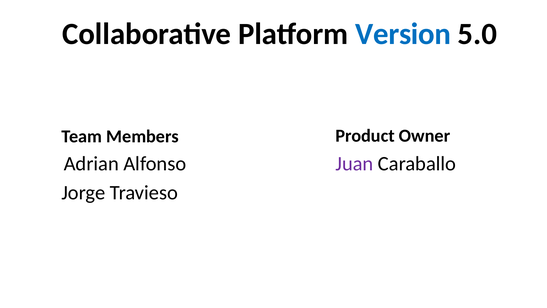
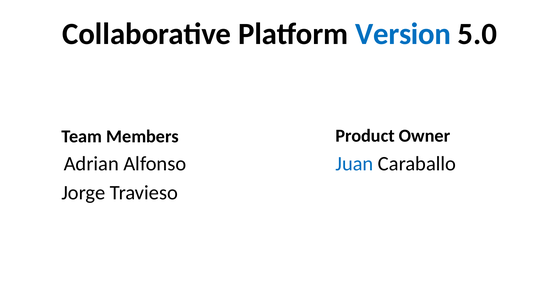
Juan colour: purple -> blue (354, 164)
